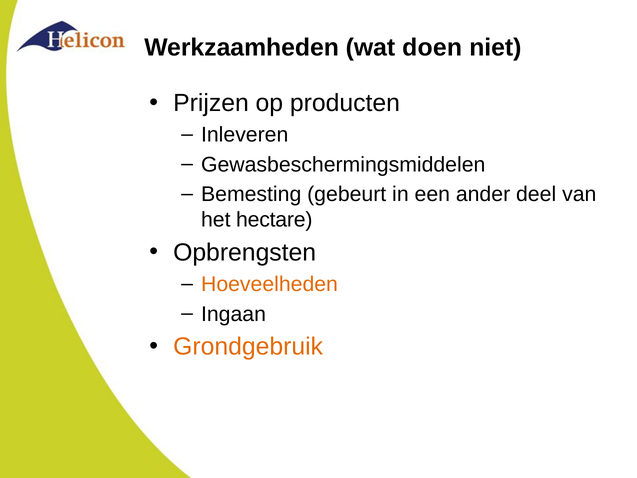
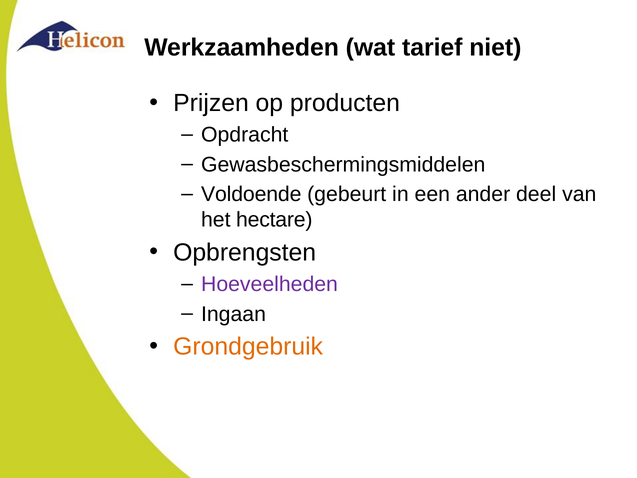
doen: doen -> tarief (432, 47)
Inleveren: Inleveren -> Opdracht (245, 135)
Bemesting: Bemesting -> Voldoende (251, 194)
Hoeveelheden colour: orange -> purple (269, 284)
